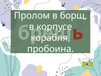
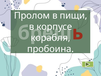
борщ: борщ -> пищи (73, 15)
